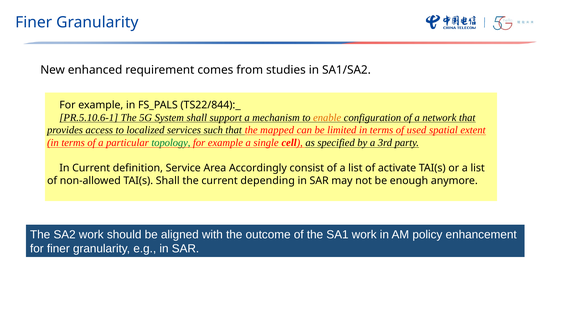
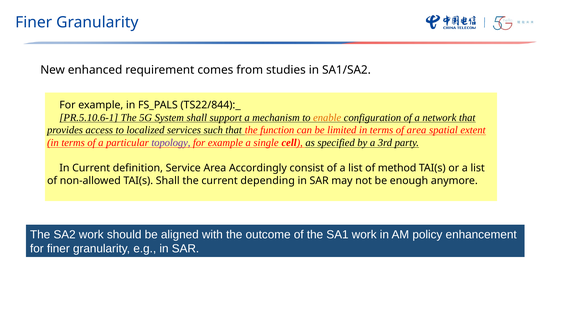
mapped: mapped -> function (277, 130)
of used: used -> area (417, 130)
topology colour: green -> purple (171, 143)
activate: activate -> method (397, 168)
